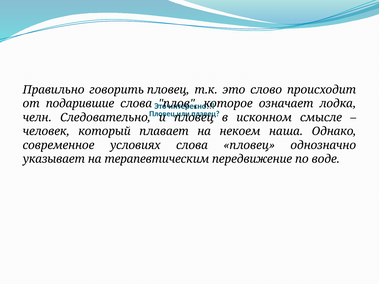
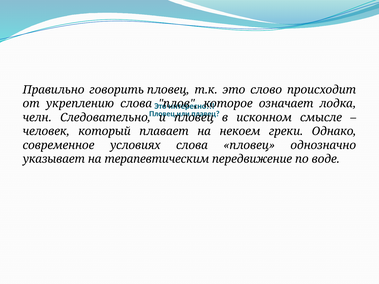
подарившие: подарившие -> укреплению (80, 104)
наша: наша -> греки (286, 131)
